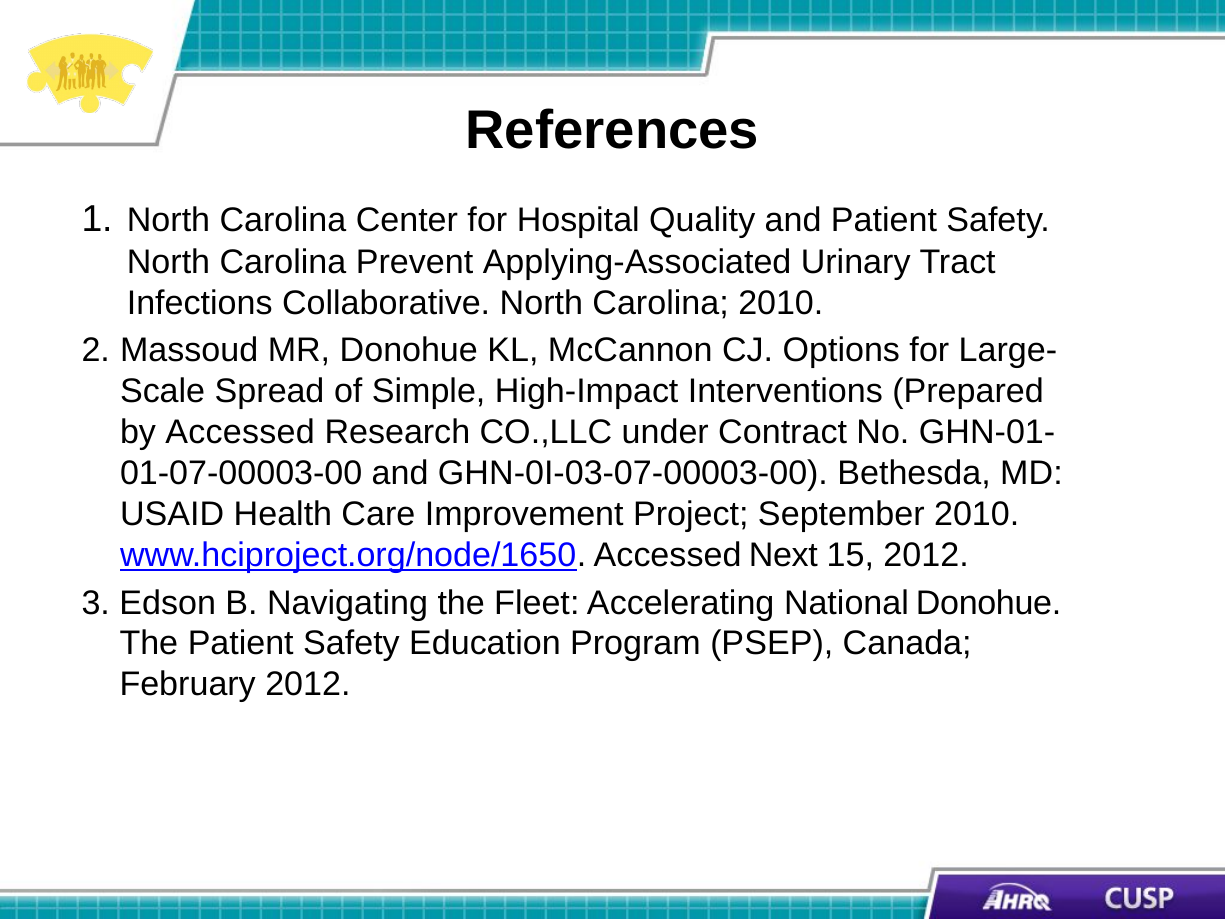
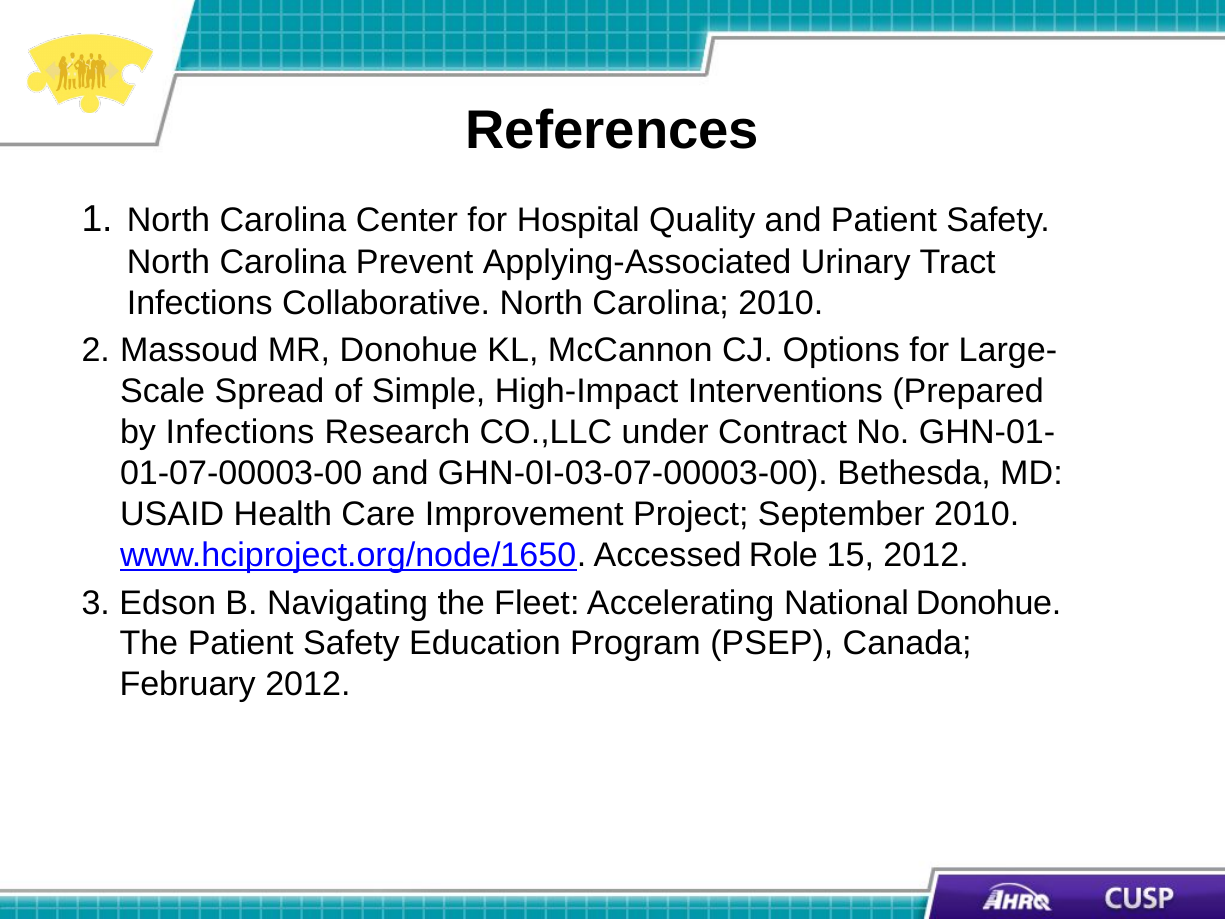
by Accessed: Accessed -> Infections (240, 432)
Next: Next -> Role (783, 555)
